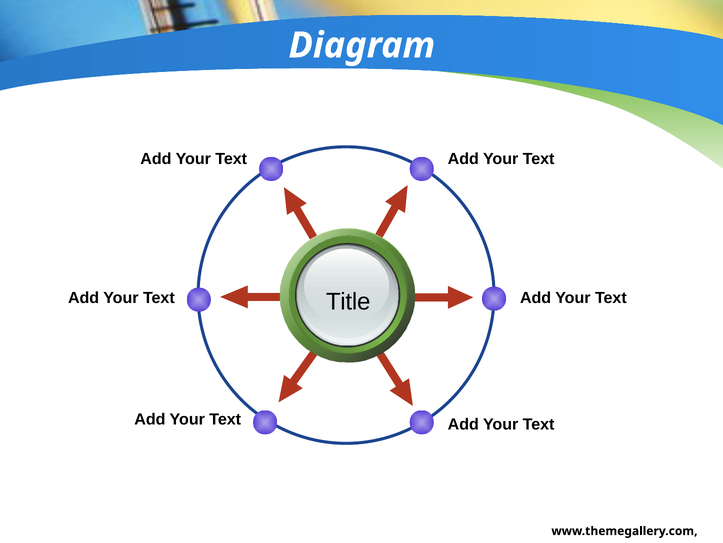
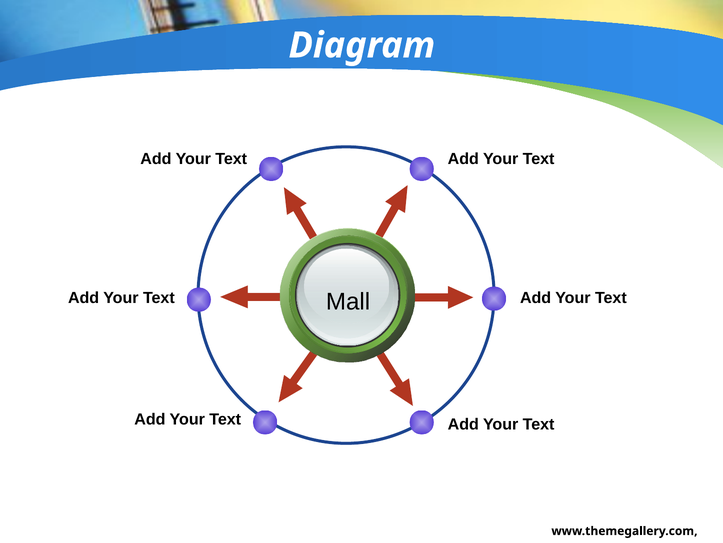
Title: Title -> Mall (348, 301)
